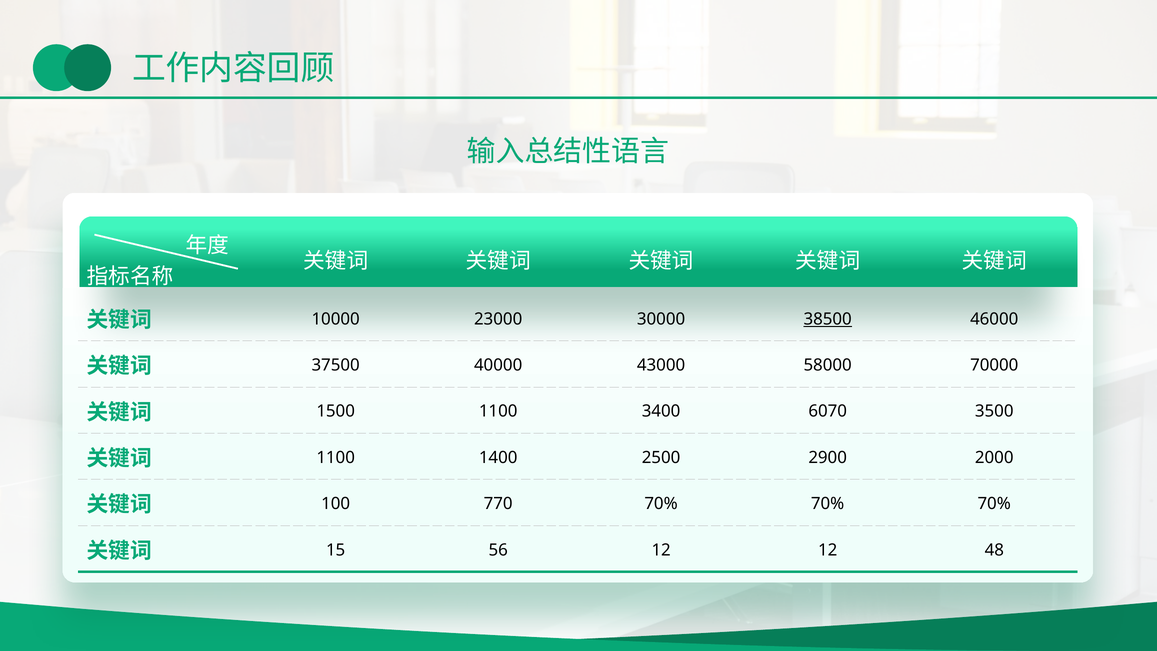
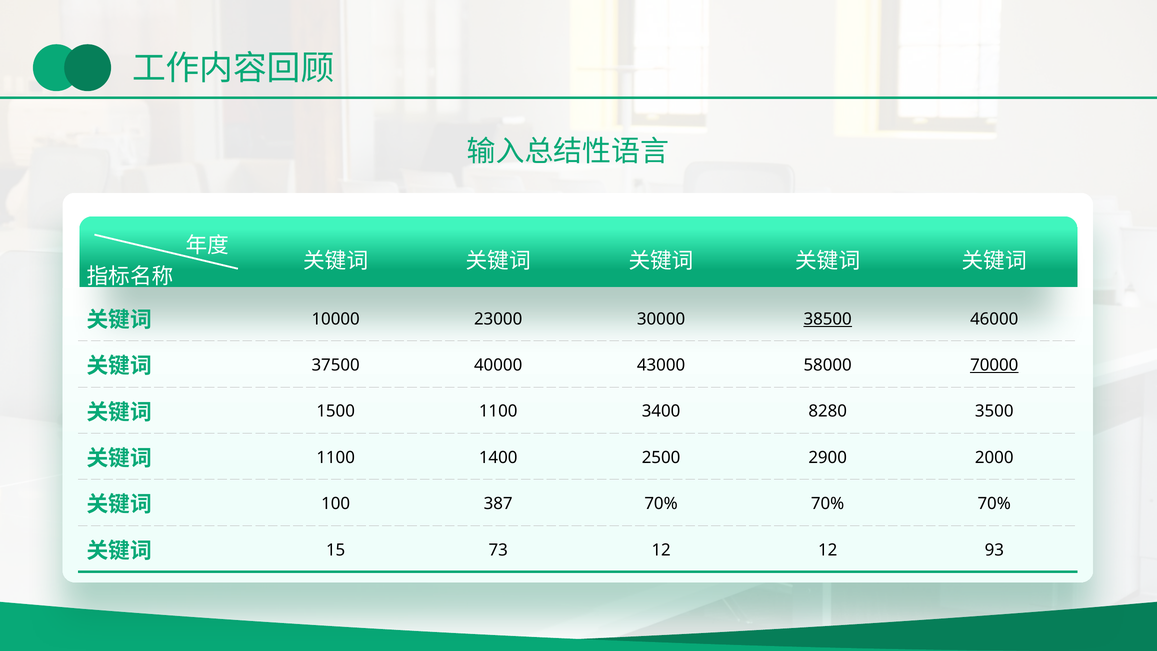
70000 underline: none -> present (994, 365)
6070: 6070 -> 8280 (828, 411)
770: 770 -> 387 (498, 504)
56: 56 -> 73 (498, 550)
48: 48 -> 93 (994, 550)
